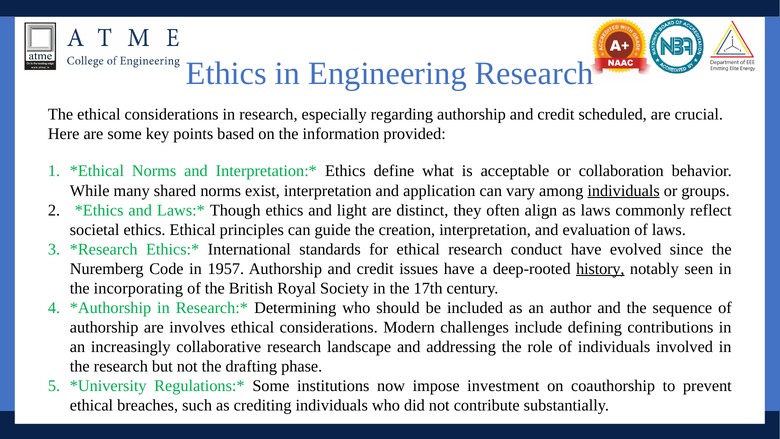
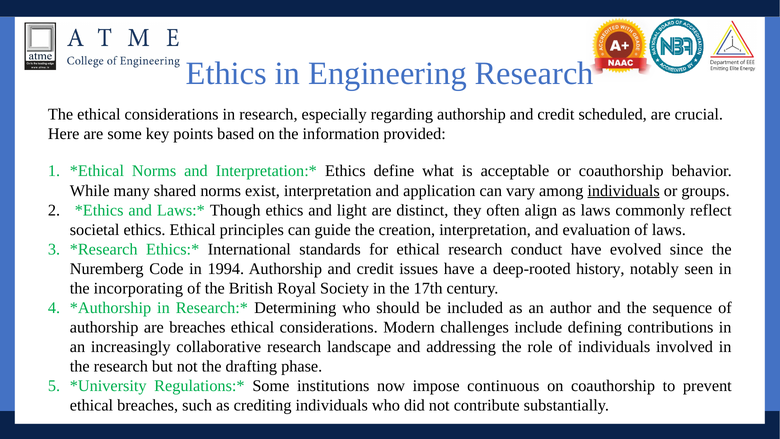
or collaboration: collaboration -> coauthorship (621, 171)
1957: 1957 -> 1994 (226, 269)
history underline: present -> none (600, 269)
are involves: involves -> breaches (197, 327)
investment: investment -> continuous (503, 386)
